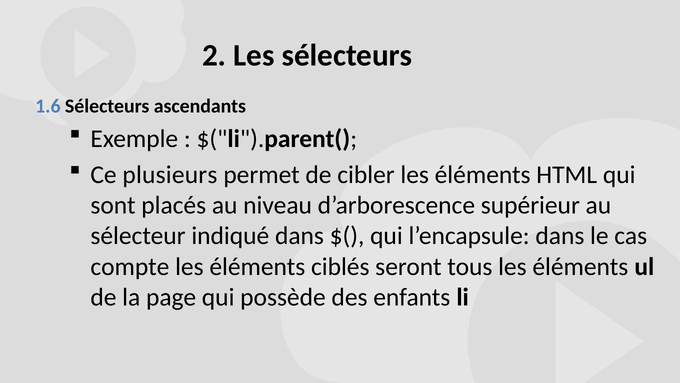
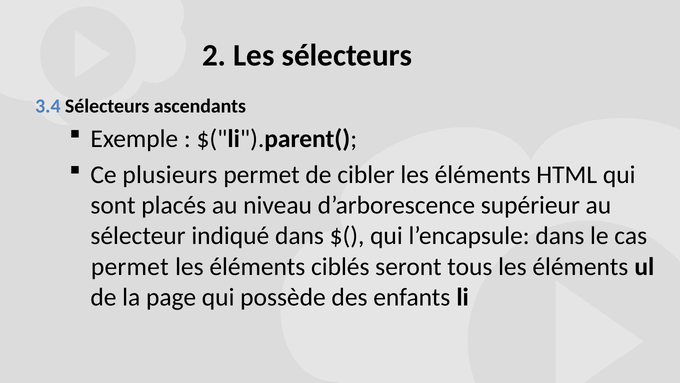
1.6: 1.6 -> 3.4 (48, 106)
compte: compte -> permet (130, 266)
